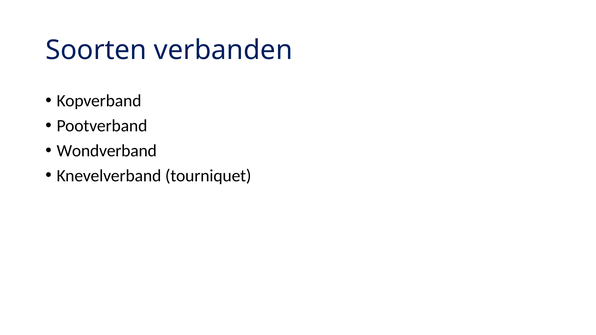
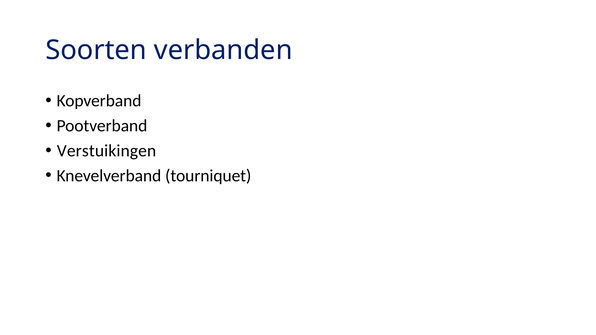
Wondverband: Wondverband -> Verstuikingen (107, 151)
